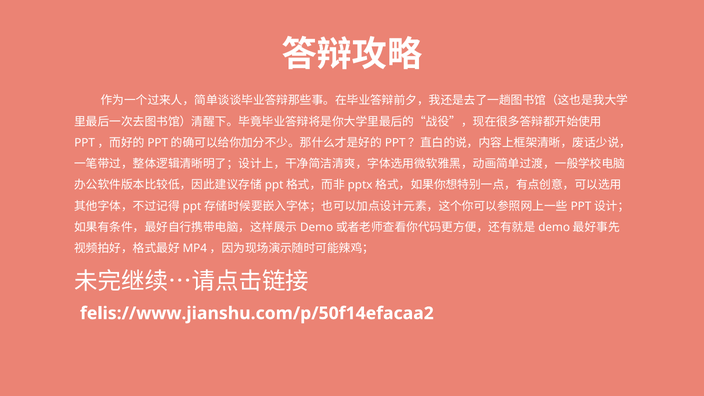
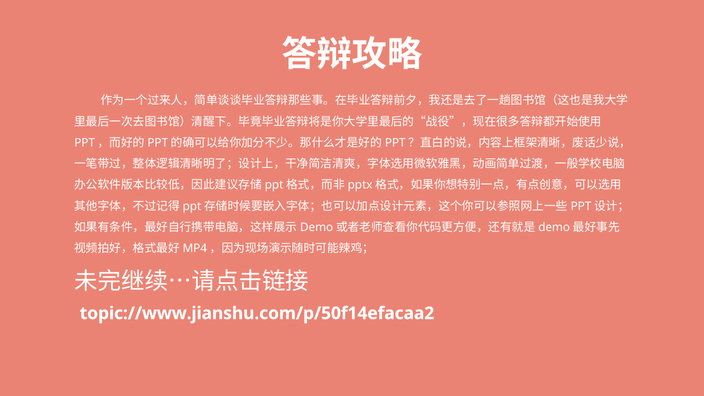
felis://www.jianshu.com/p/50f14efacaa2: felis://www.jianshu.com/p/50f14efacaa2 -> topic://www.jianshu.com/p/50f14efacaa2 (257, 313)
